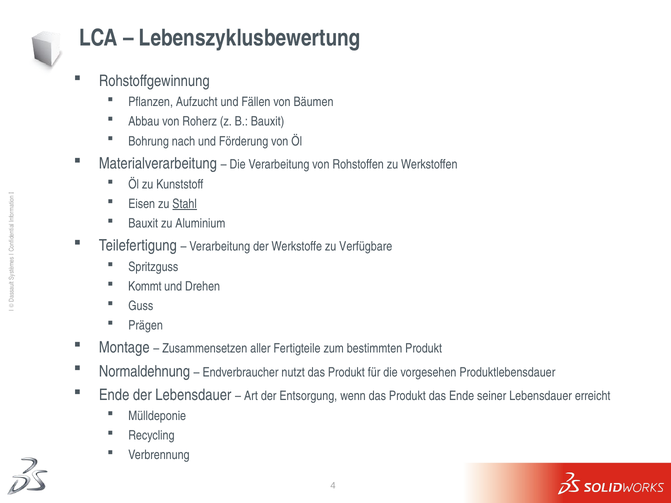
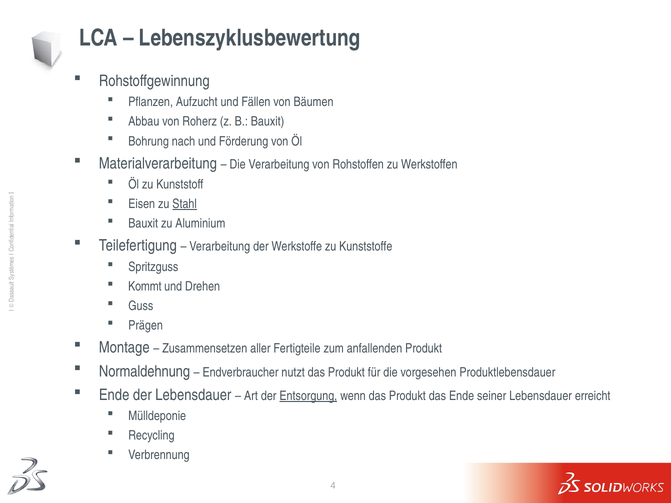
Verfügbare: Verfügbare -> Kunststoffe (366, 247)
bestimmten: bestimmten -> anfallenden (374, 349)
Entsorgung underline: none -> present (308, 396)
